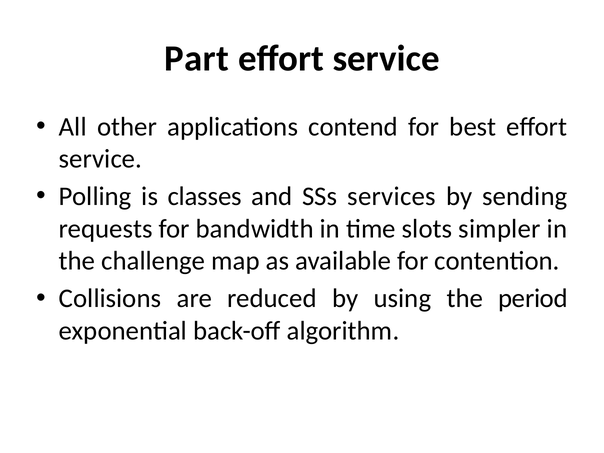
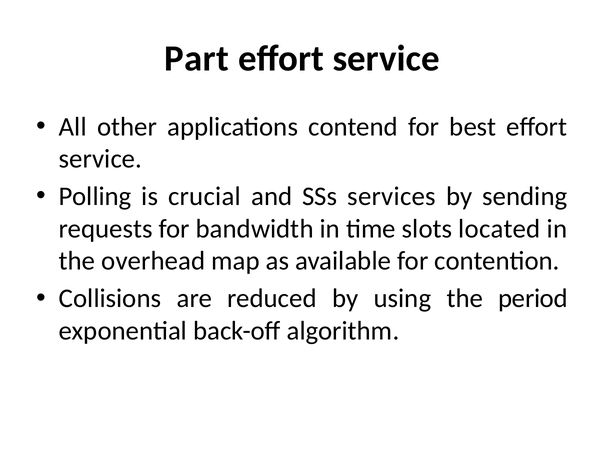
classes: classes -> crucial (204, 197)
simpler: simpler -> located (499, 229)
challenge: challenge -> overhead (153, 261)
